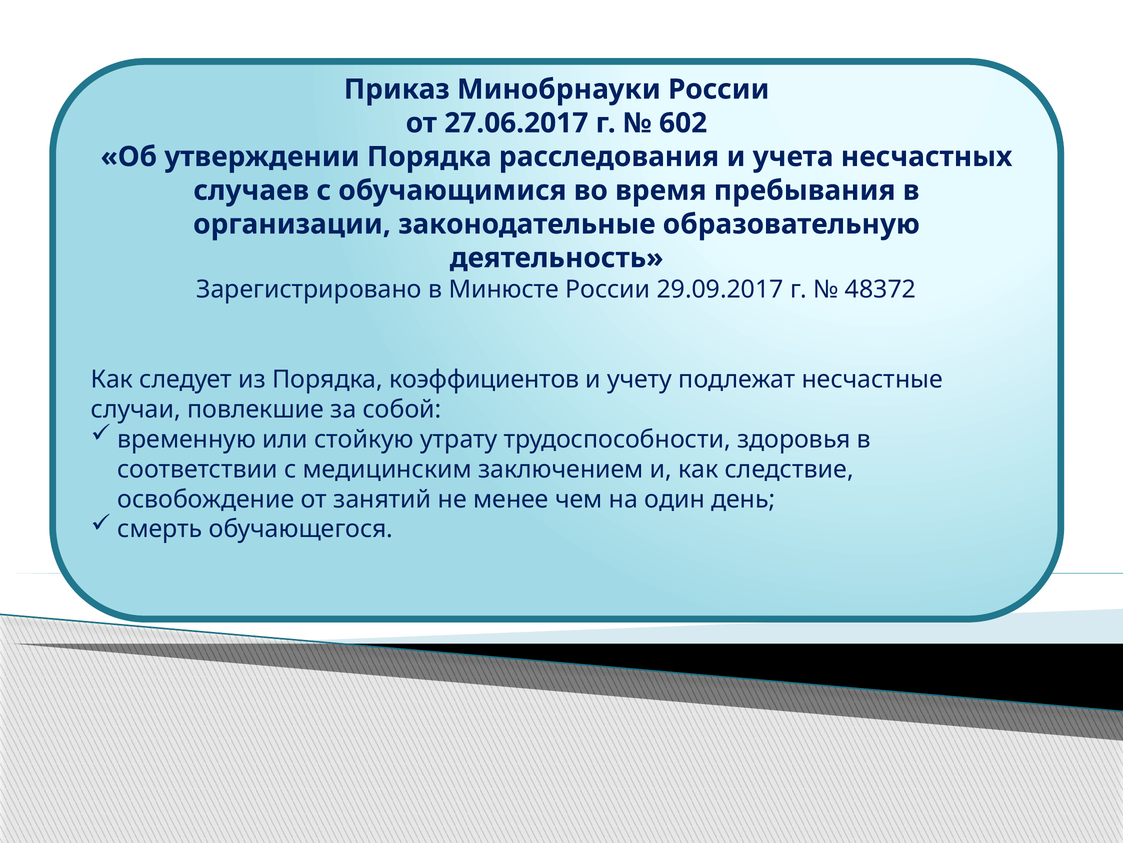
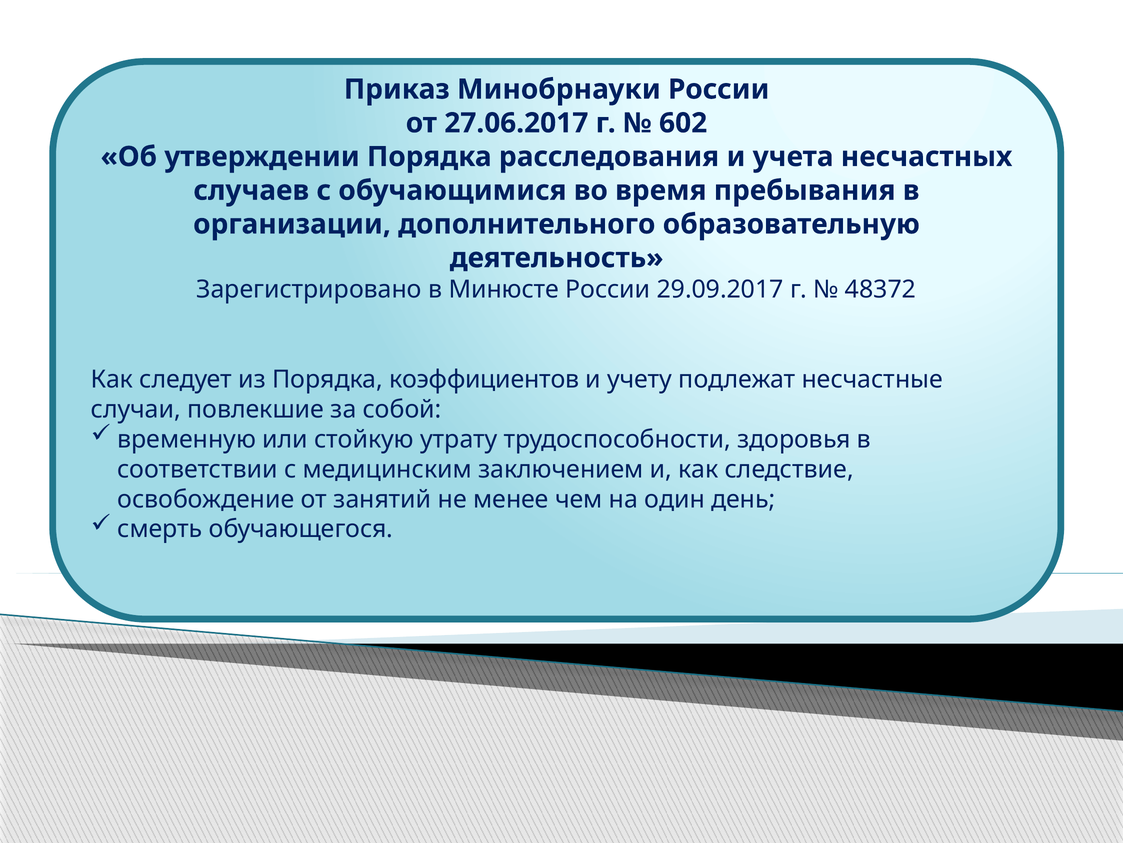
законодательные: законодательные -> дополнительного (527, 224)
